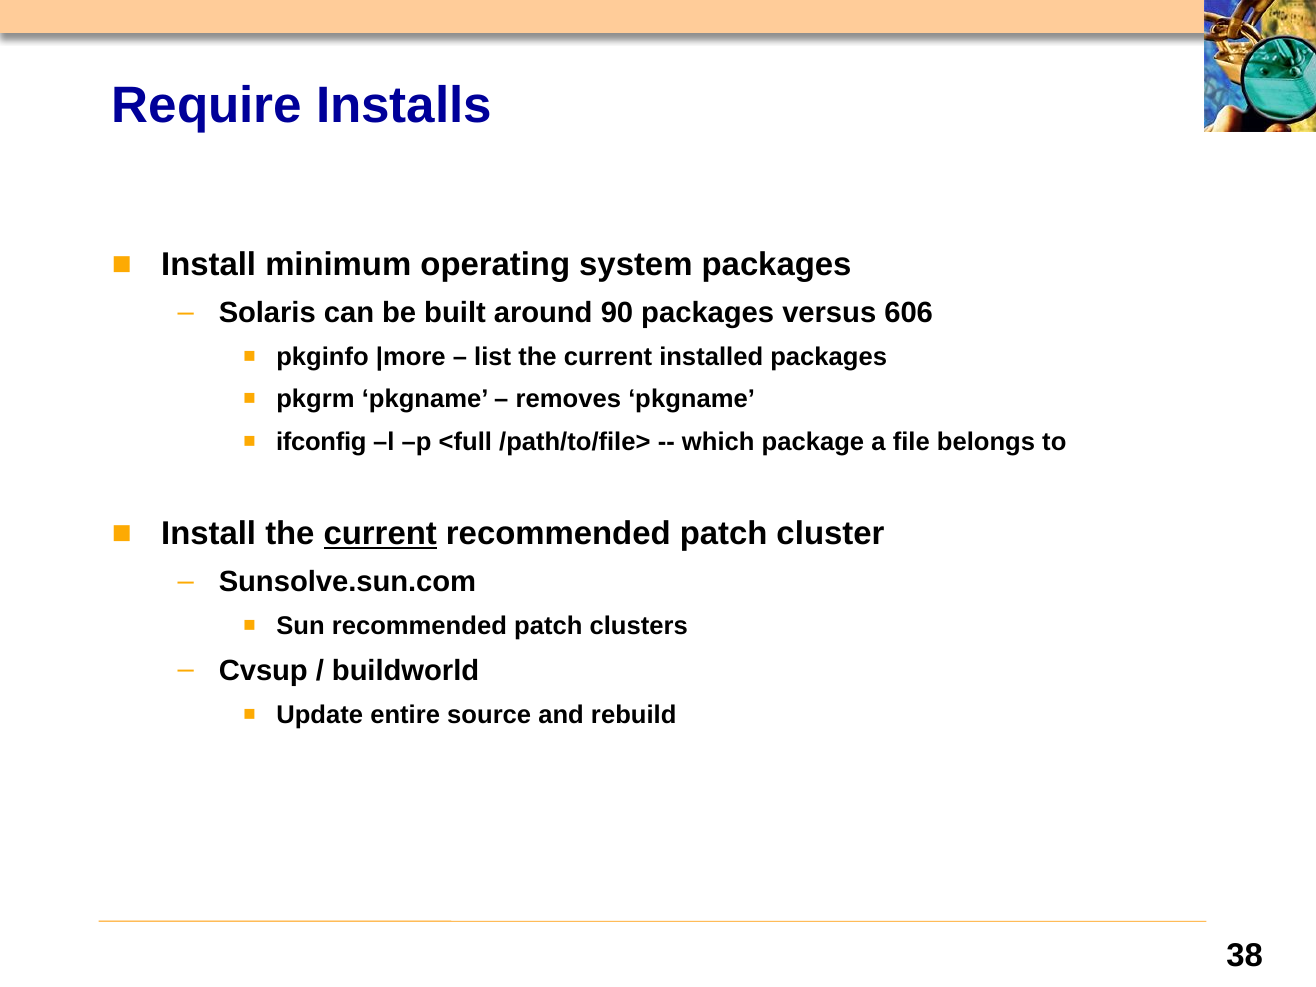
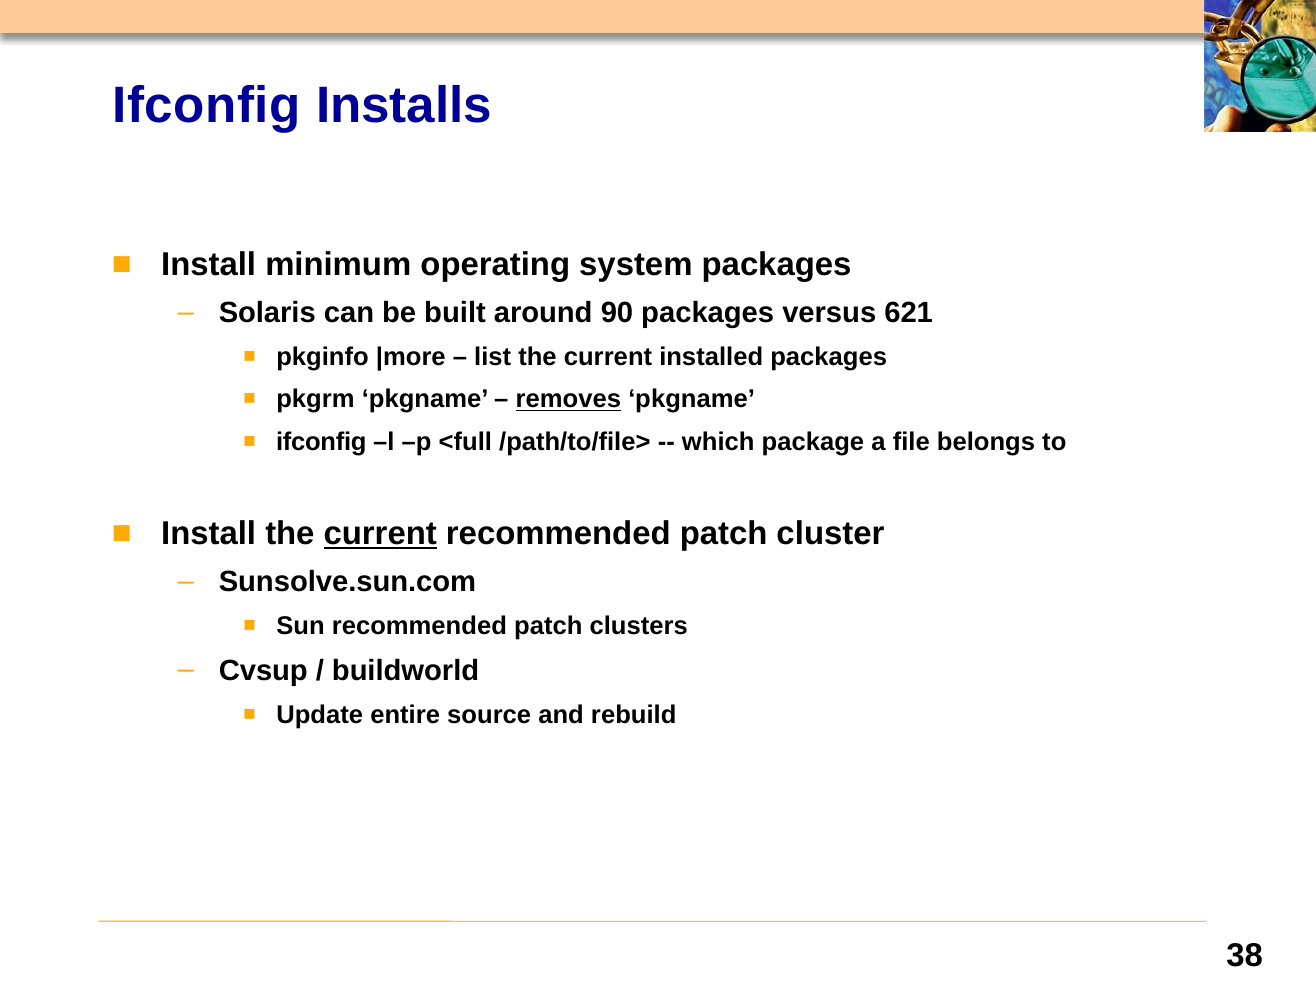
Require: Require -> Ifconfig (207, 106)
606: 606 -> 621 (909, 313)
removes underline: none -> present (568, 399)
